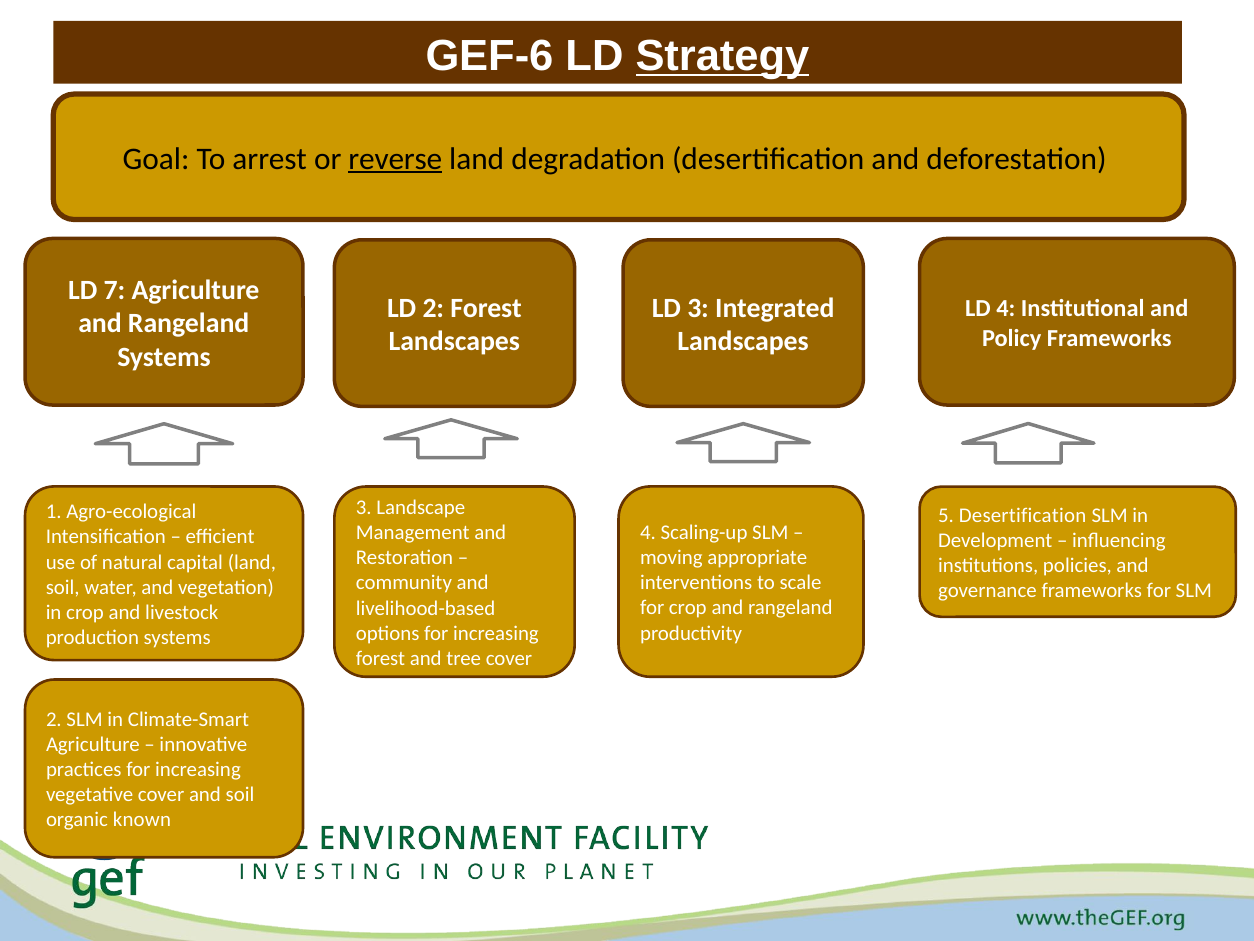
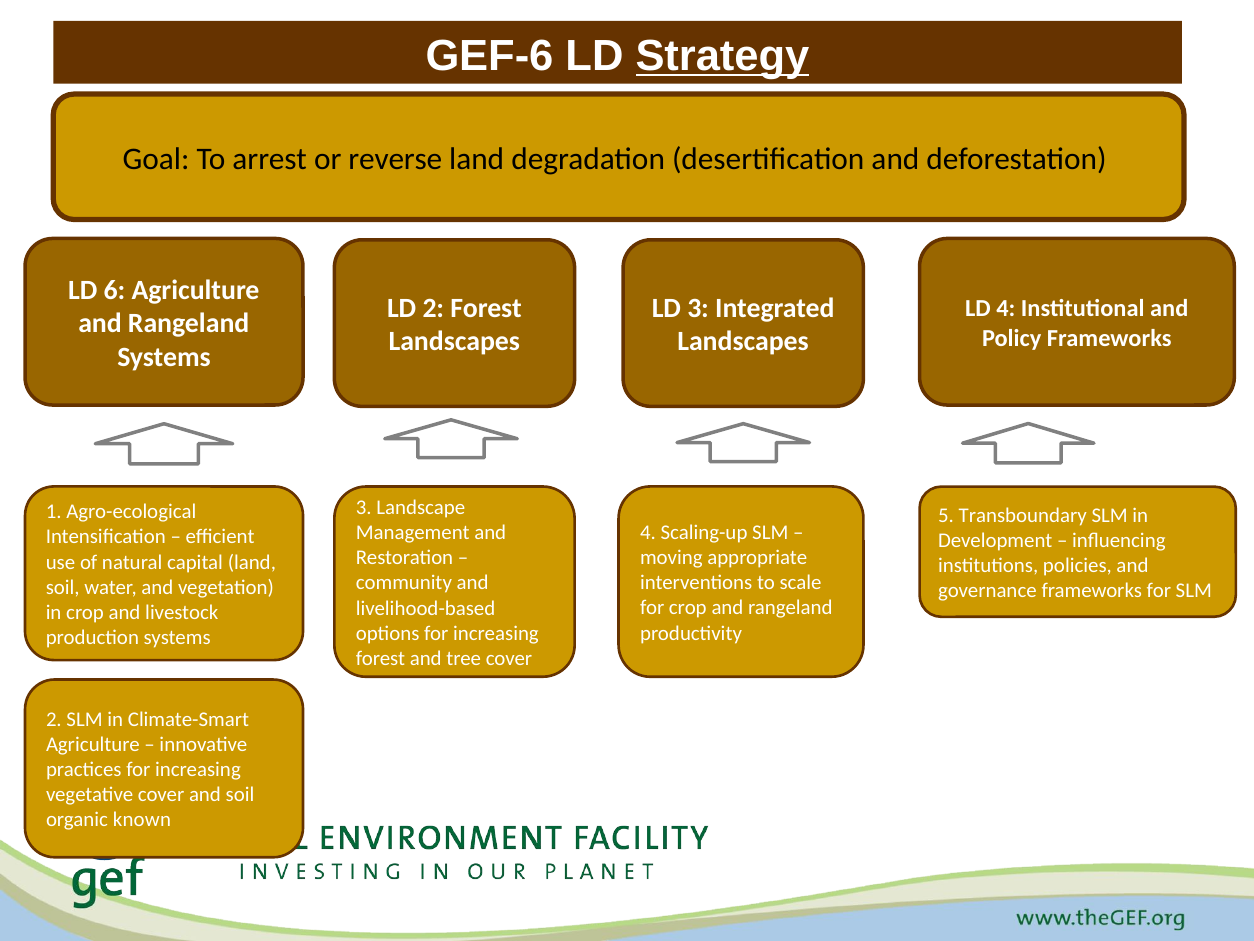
reverse underline: present -> none (395, 159)
7: 7 -> 6 (114, 290)
5 Desertification: Desertification -> Transboundary (1023, 515)
